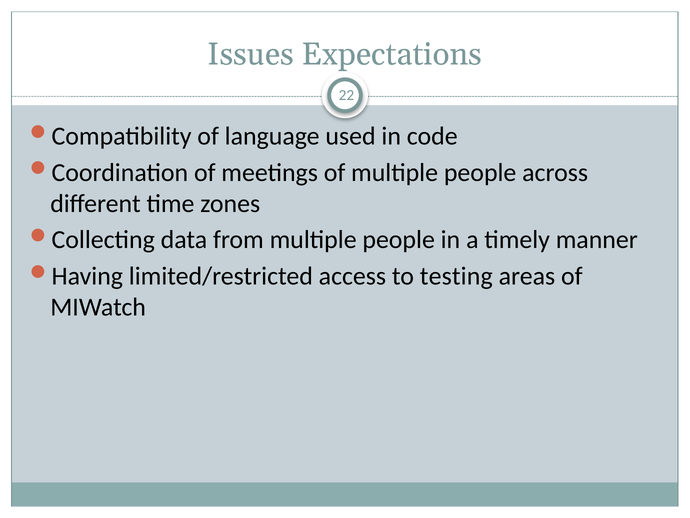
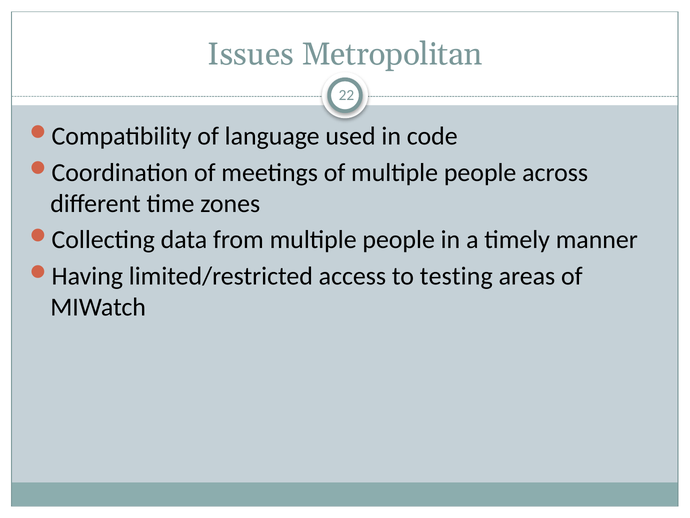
Expectations: Expectations -> Metropolitan (392, 54)
